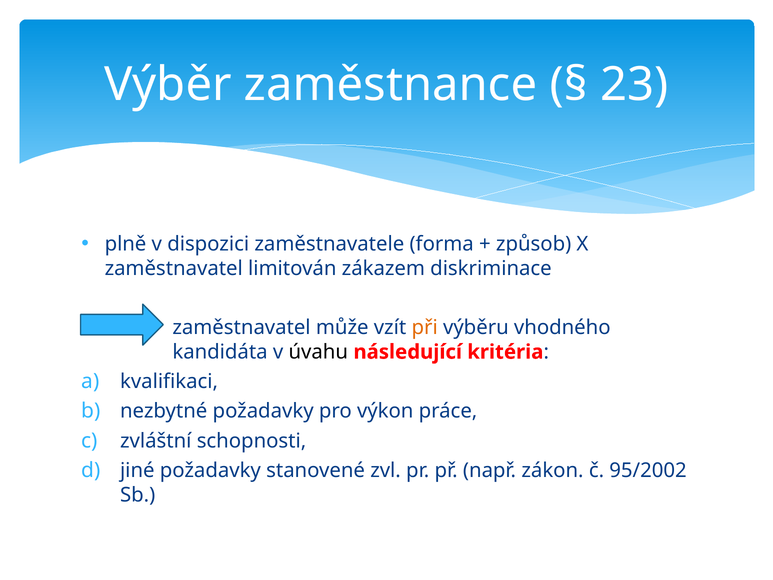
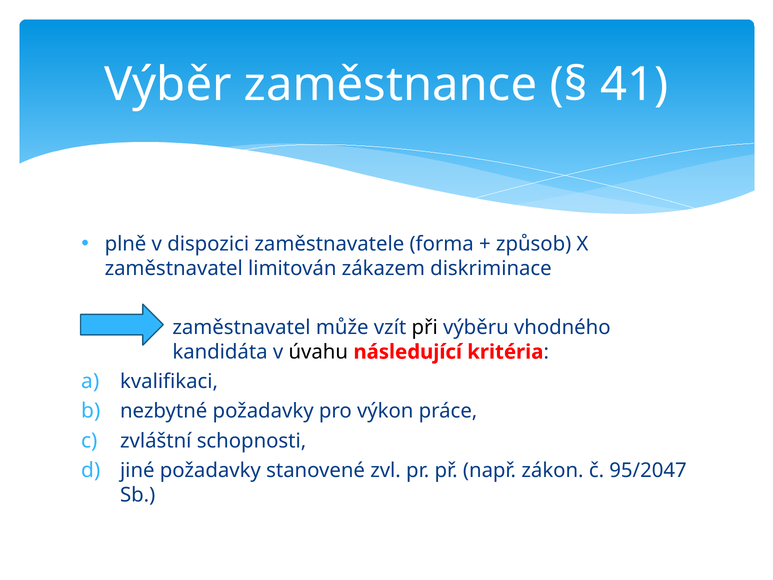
23: 23 -> 41 (634, 85)
při colour: orange -> black (425, 327)
95/2002: 95/2002 -> 95/2047 (648, 470)
